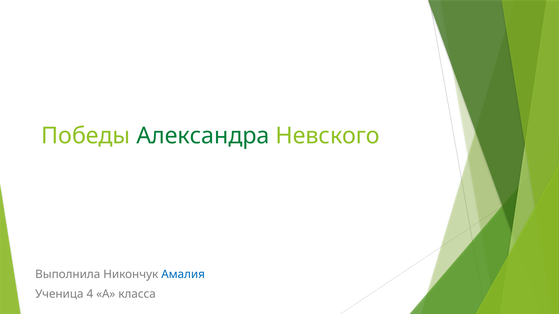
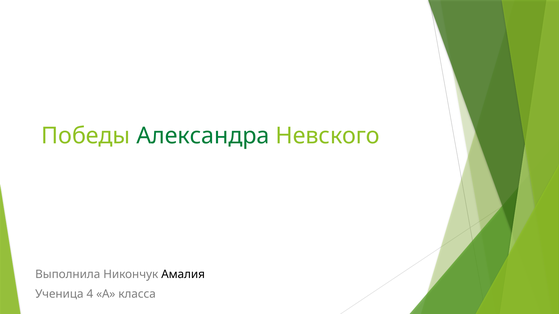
Амалия colour: blue -> black (183, 275)
